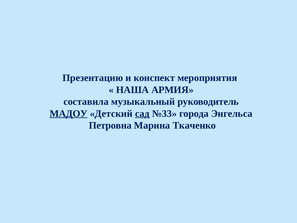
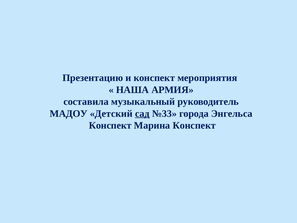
МАДОУ underline: present -> none (69, 113)
Петровна: Петровна -> Конспект (110, 125)
Марина Ткаченко: Ткаченко -> Конспект (194, 125)
